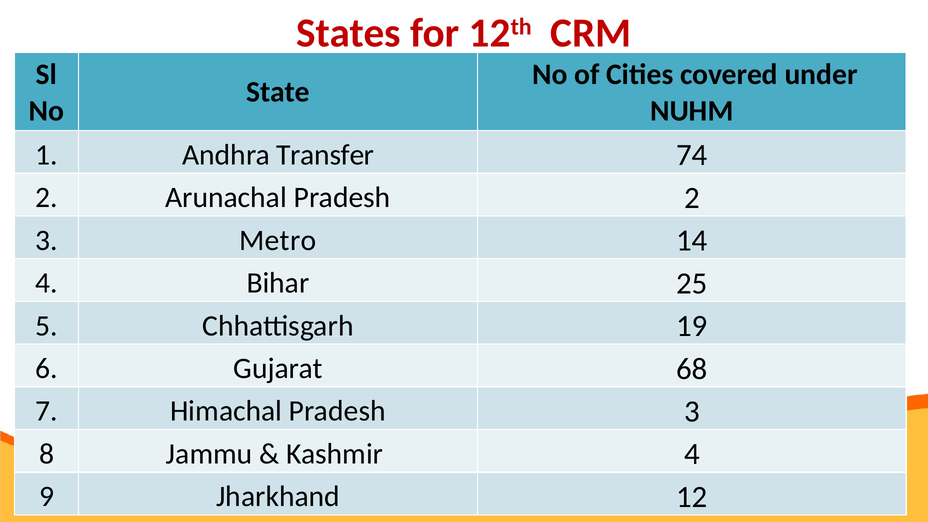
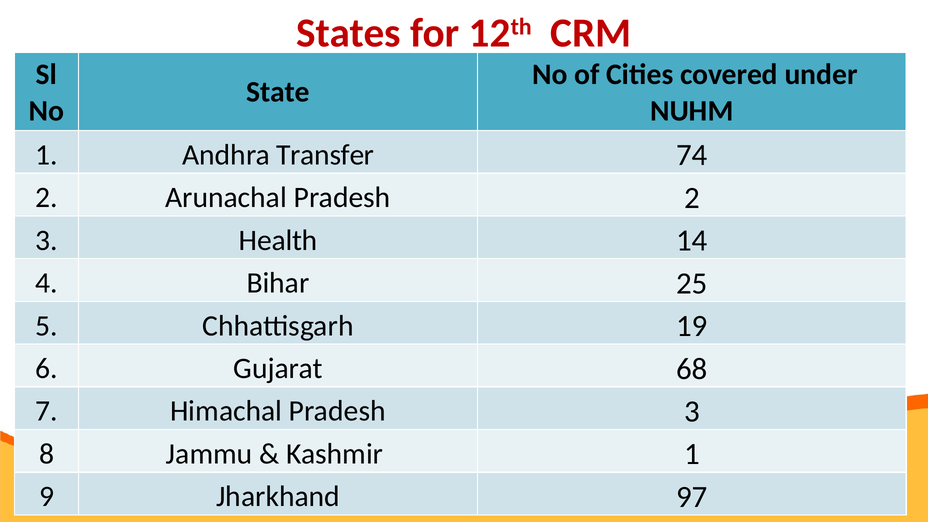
Metro: Metro -> Health (278, 240)
Kashmir 4: 4 -> 1 (692, 454)
12: 12 -> 97 (692, 497)
